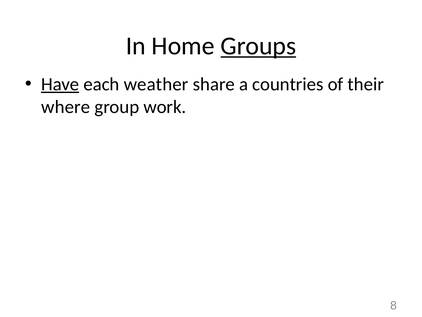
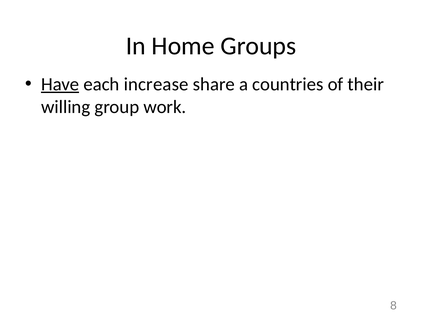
Groups underline: present -> none (258, 46)
weather: weather -> increase (156, 84)
where: where -> willing (66, 107)
